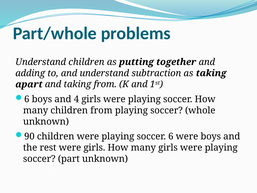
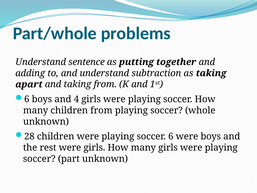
Understand children: children -> sentence (87, 62)
90: 90 -> 28 (29, 136)
